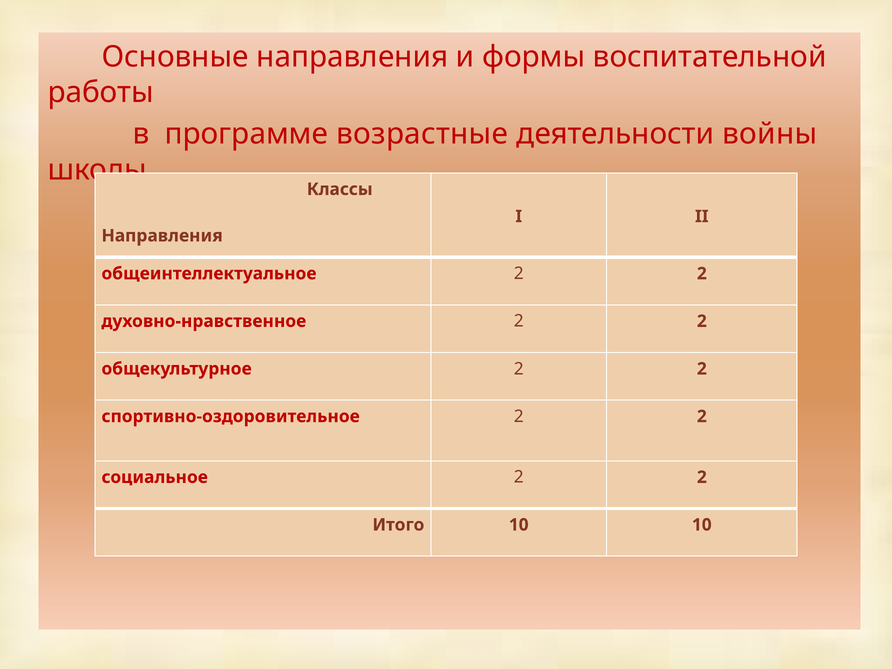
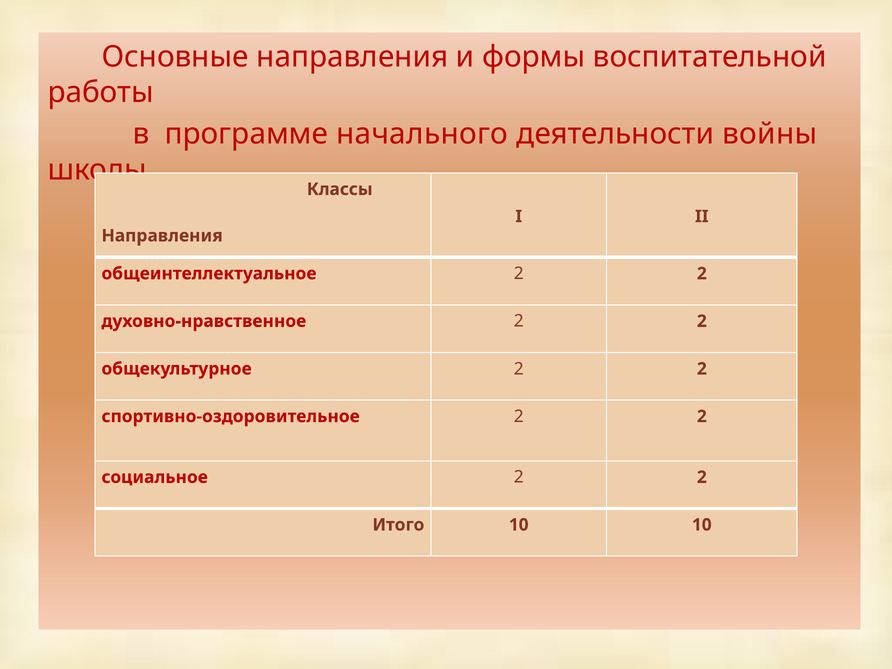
возрастные: возрастные -> начального (422, 134)
